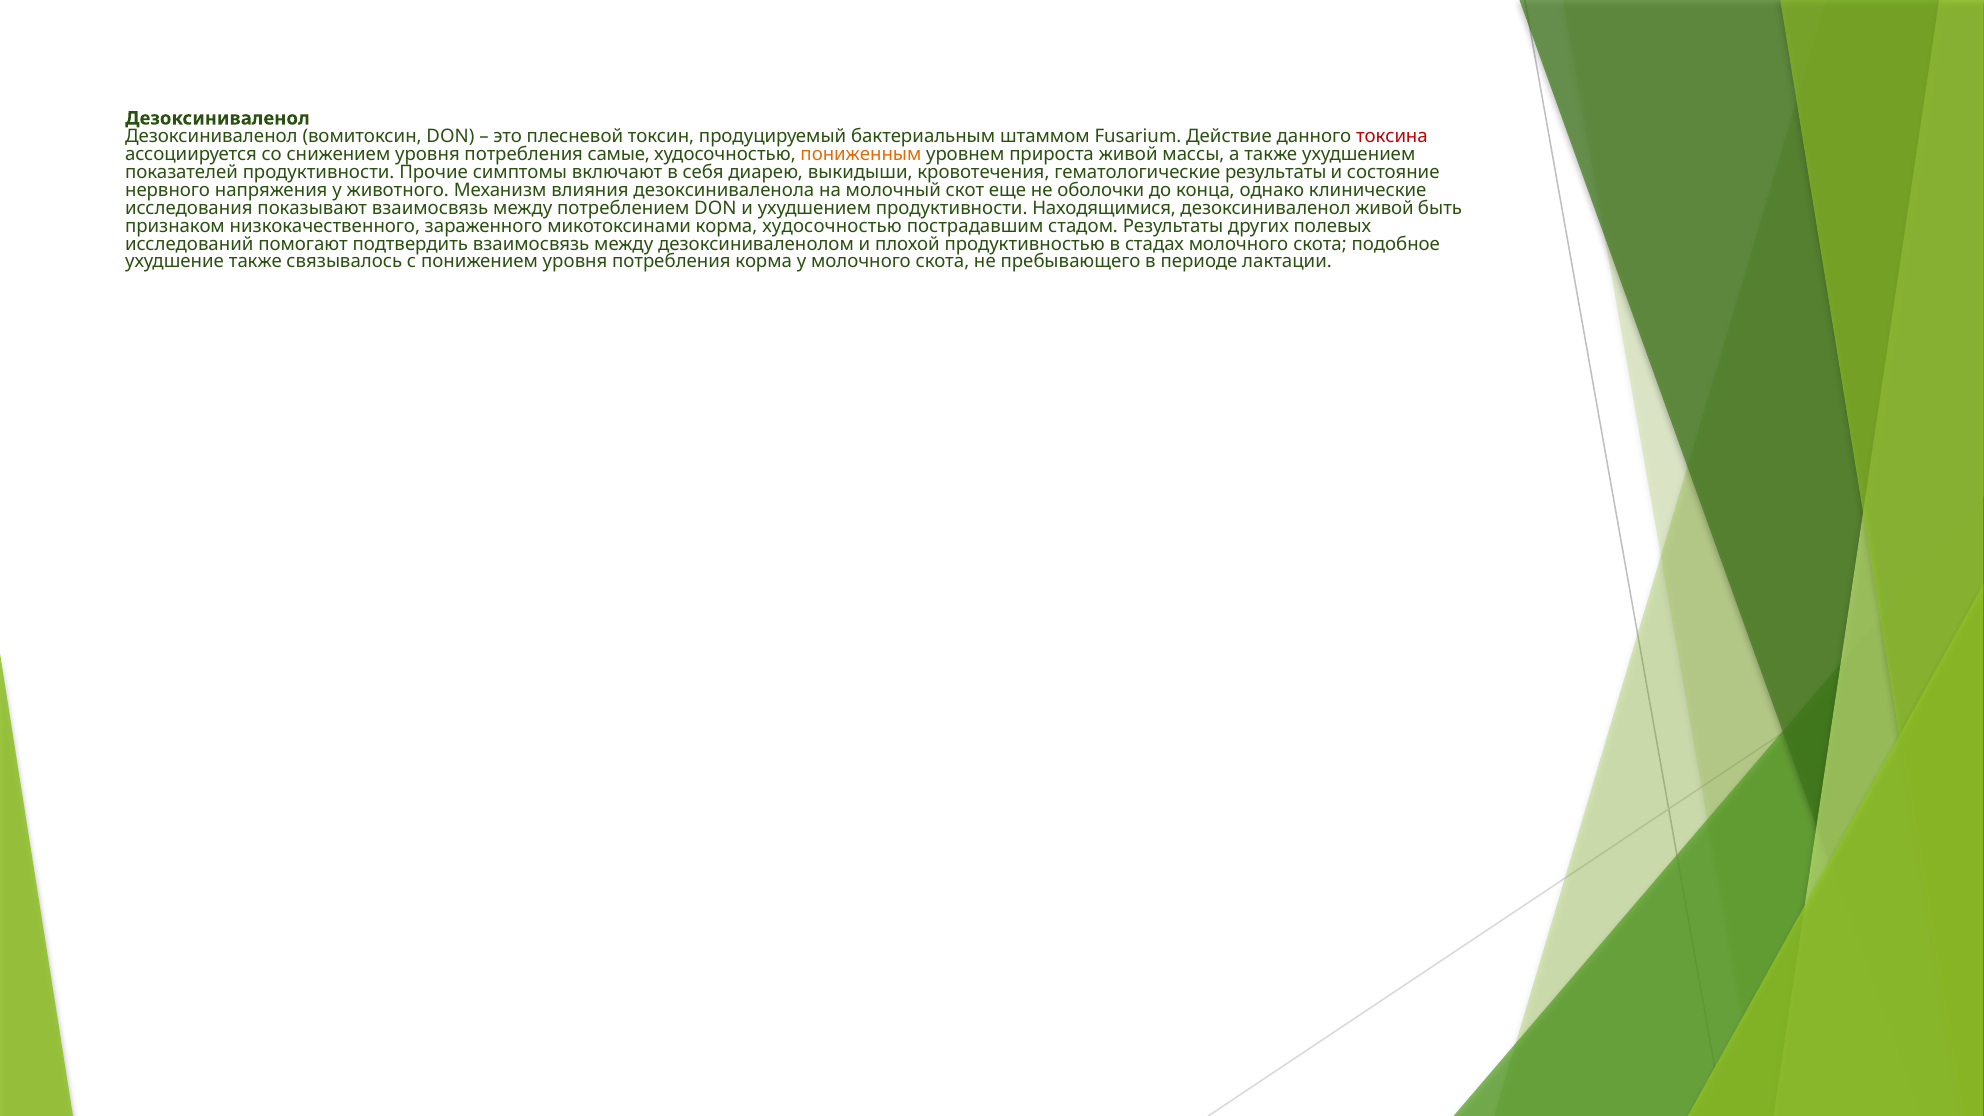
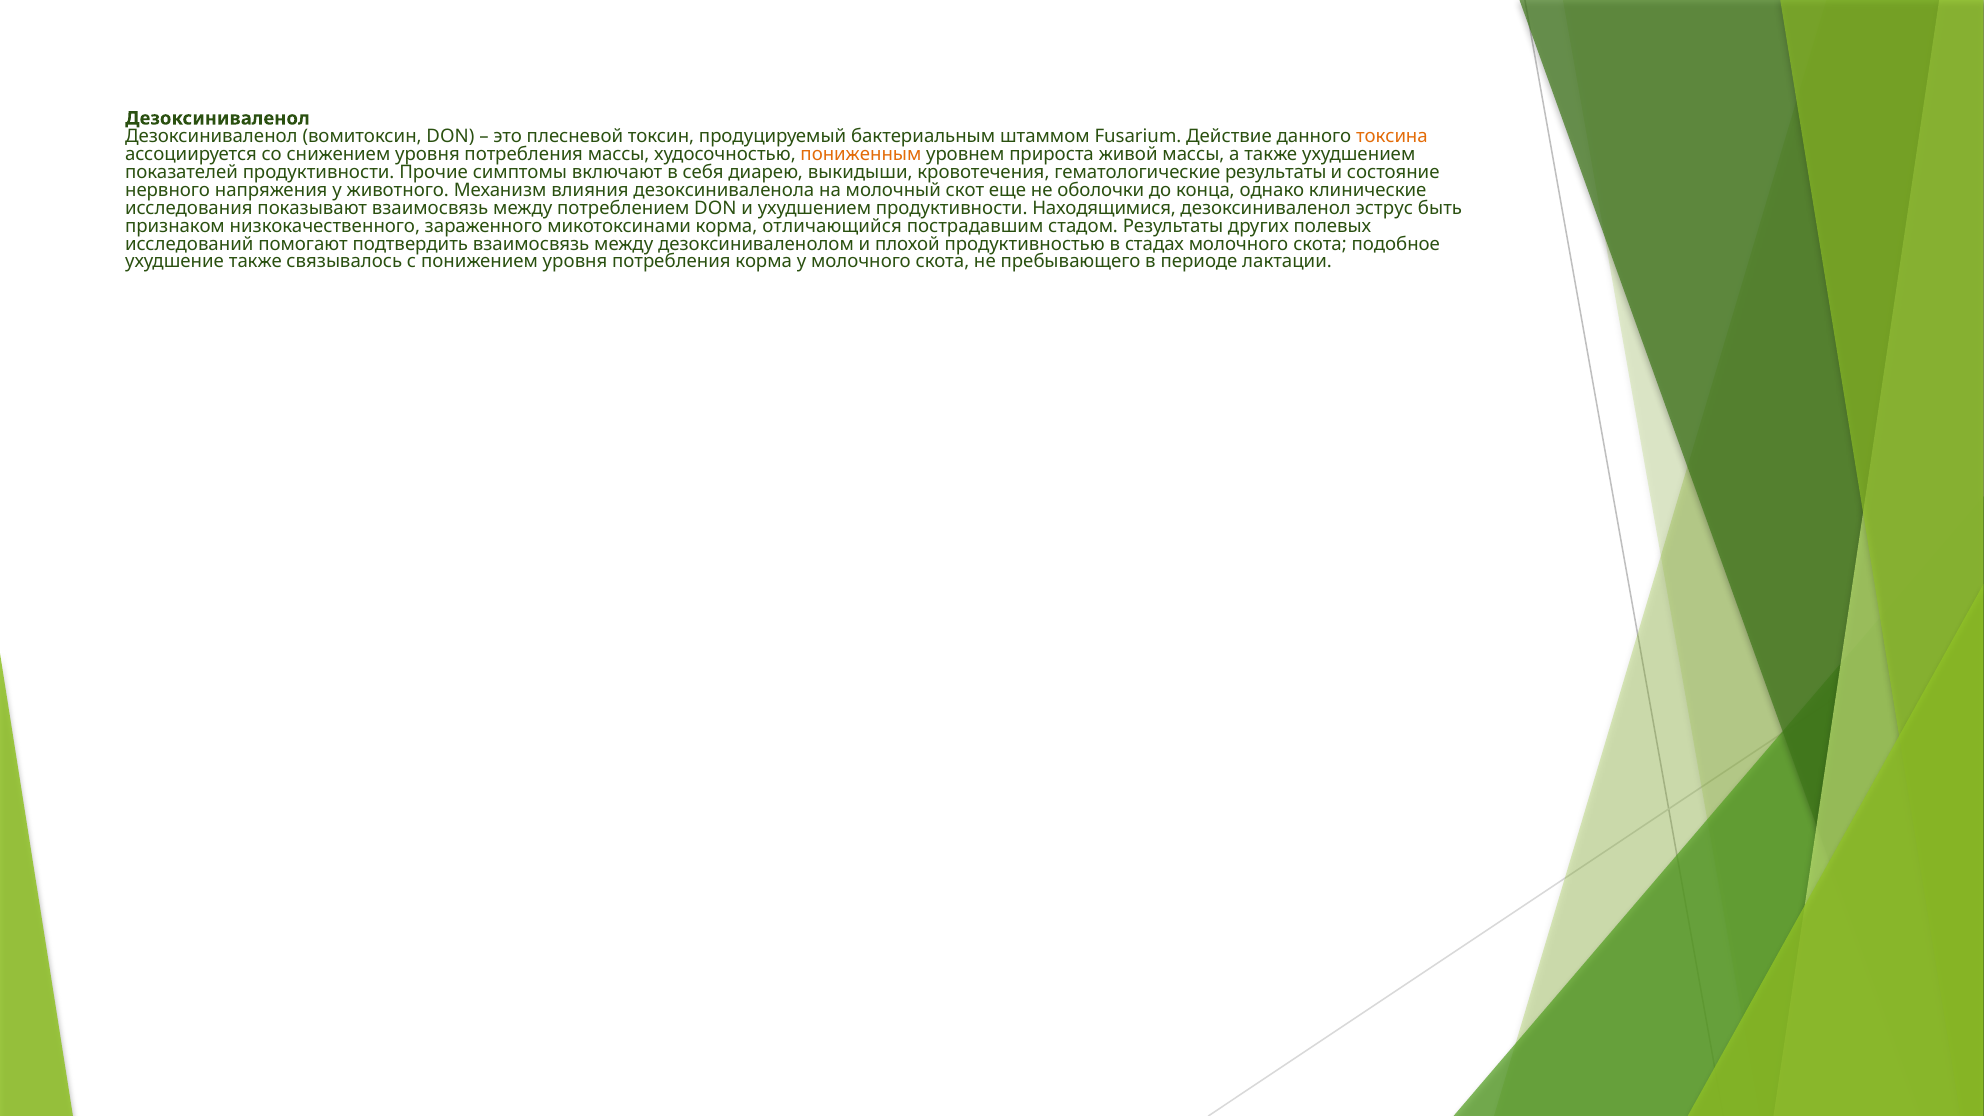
токсина colour: red -> orange (1392, 136)
потребления самые: самые -> массы (619, 154)
дезоксиниваленол живой: живой -> эструс (1384, 208)
корма худосочностью: худосочностью -> отличающийся (832, 226)
